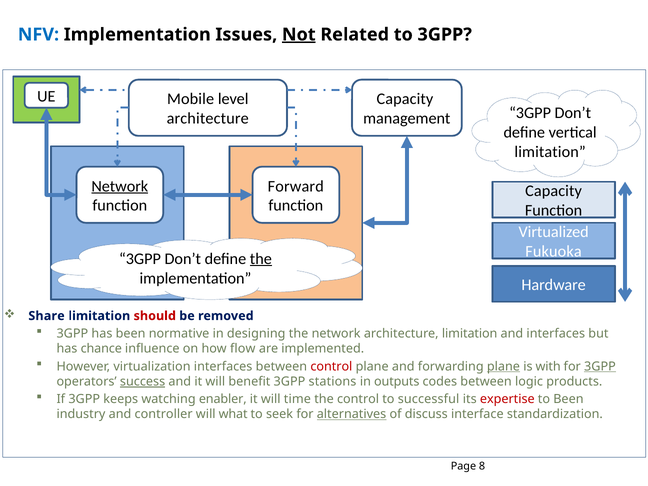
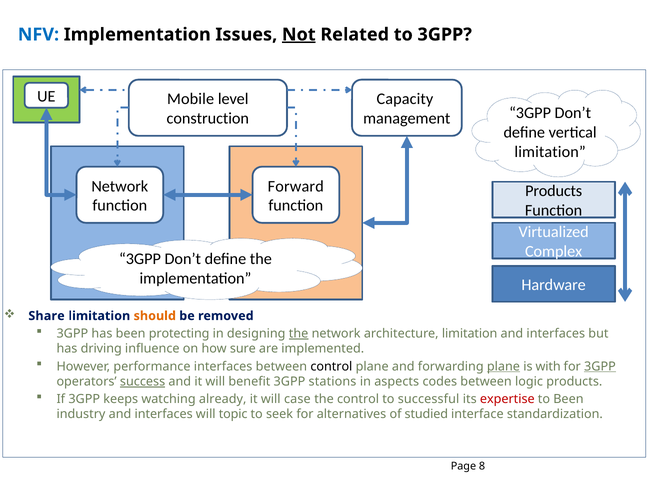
architecture: architecture -> construction (208, 119)
Network underline: present -> none (120, 186)
Capacity: Capacity -> Products (554, 191)
Fukuoka: Fukuoka -> Complex (554, 251)
the underline: present -> none (261, 259)
should colour: red -> orange (155, 316)
normative: normative -> protecting (179, 334)
the underline: none -> present (299, 334)
chance: chance -> driving (101, 349)
flow: flow -> sure (243, 349)
virtualization: virtualization -> performance (152, 366)
control colour: red -> black (331, 366)
outputs: outputs -> aspects (397, 381)
enabler: enabler -> already (223, 399)
time: time -> case (297, 399)
industry and controller: controller -> interfaces (164, 414)
what: what -> topic (233, 414)
alternatives underline: present -> none (352, 414)
discuss: discuss -> studied (426, 414)
